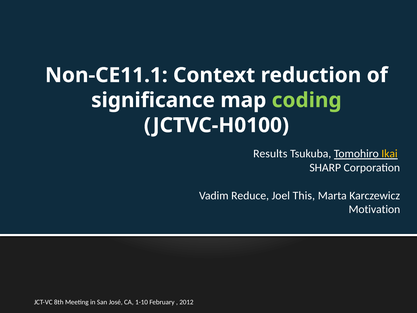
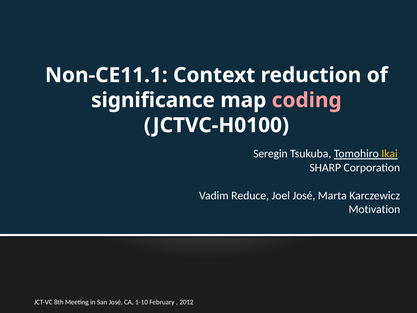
coding colour: light green -> pink (307, 100)
Results: Results -> Seregin (270, 154)
Joel This: This -> José (304, 195)
